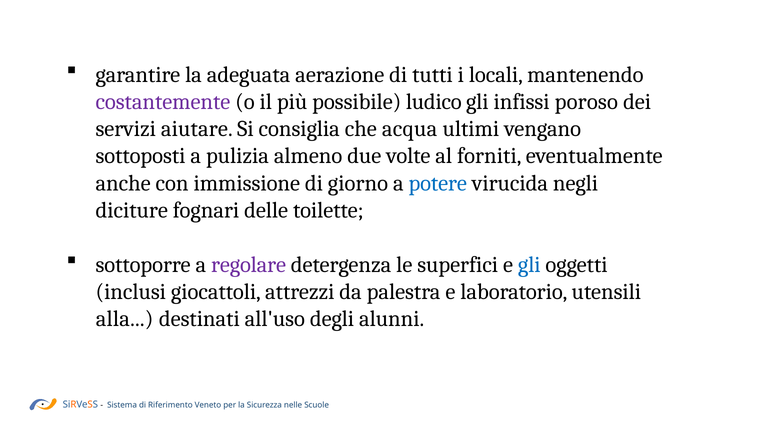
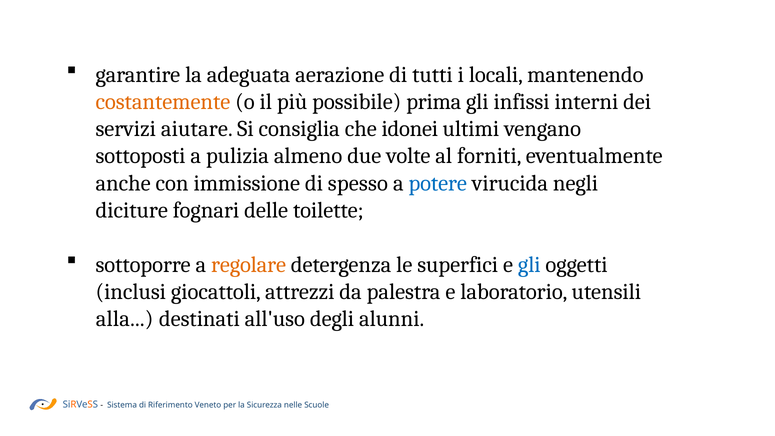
costantemente colour: purple -> orange (163, 102)
ludico: ludico -> prima (434, 102)
poroso: poroso -> interni (586, 102)
acqua: acqua -> idonei (410, 129)
giorno: giorno -> spesso (358, 183)
regolare colour: purple -> orange (249, 265)
